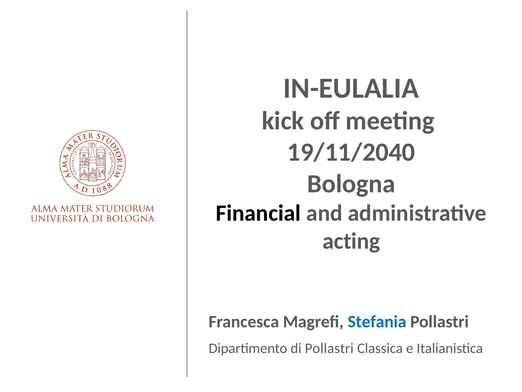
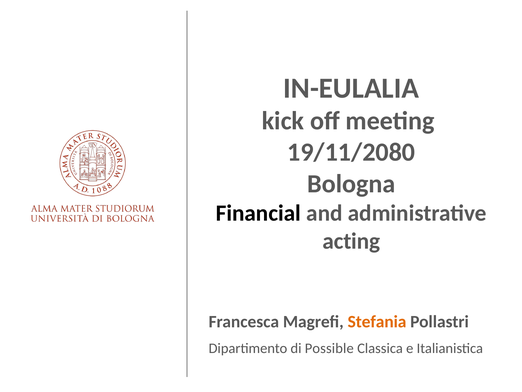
19/11/2040: 19/11/2040 -> 19/11/2080 (351, 152)
Stefania colour: blue -> orange (377, 321)
di Pollastri: Pollastri -> Possible (329, 348)
